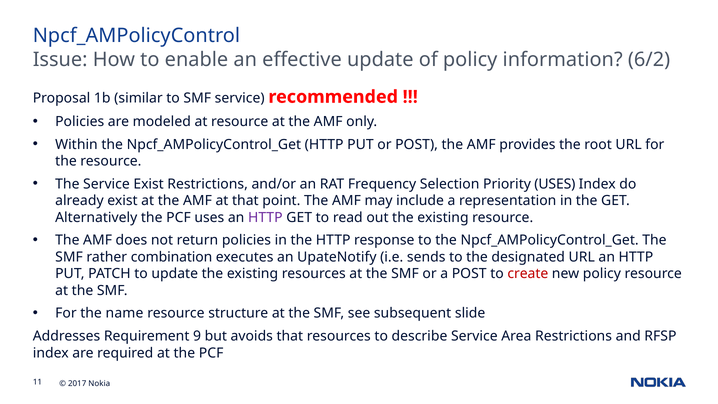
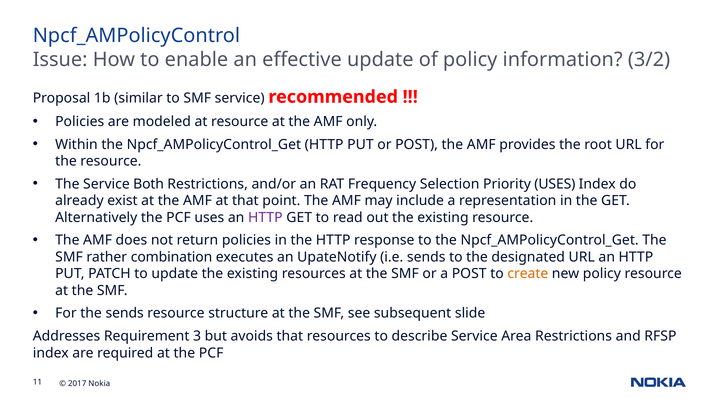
6/2: 6/2 -> 3/2 (649, 60)
Service Exist: Exist -> Both (149, 184)
create colour: red -> orange (528, 274)
the name: name -> sends (125, 313)
9: 9 -> 3 (197, 336)
